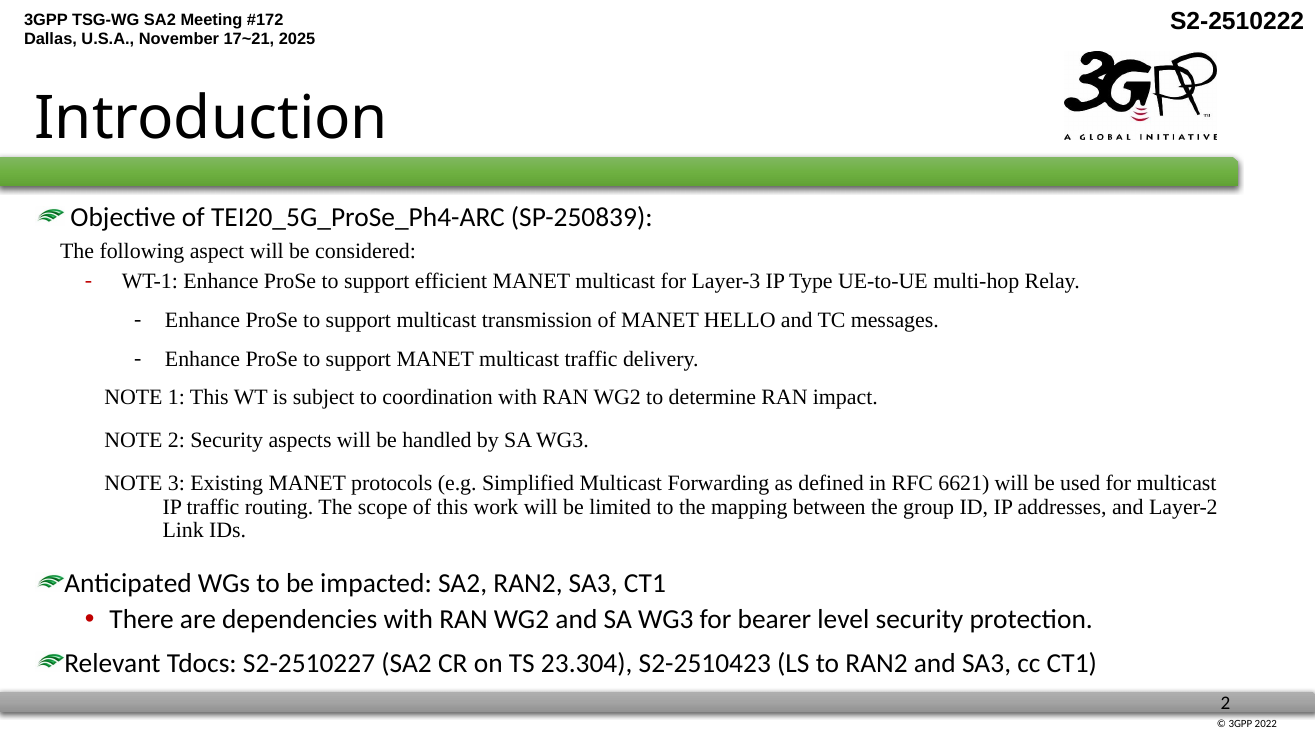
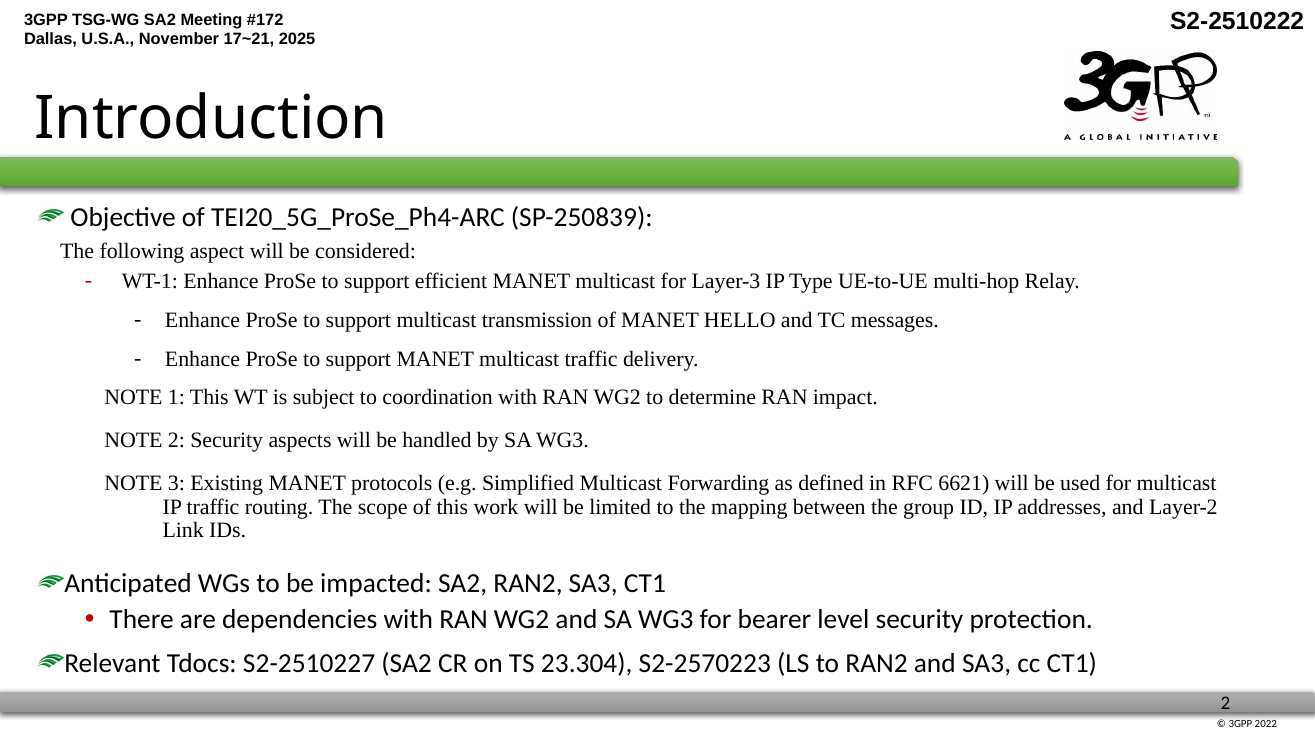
S2-2510423: S2-2510423 -> S2-2570223 (705, 663)
